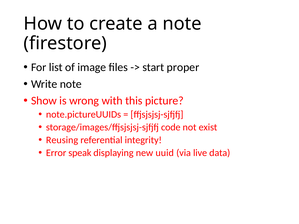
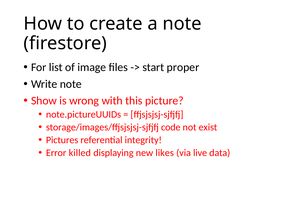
Reusing: Reusing -> Pictures (62, 140)
speak: speak -> killed (80, 153)
uuid: uuid -> likes (165, 153)
